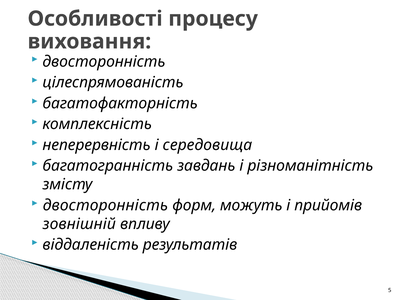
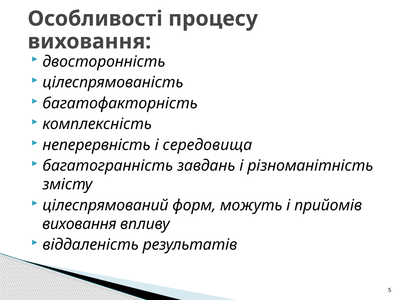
двосторонність: двосторонність -> цілеспрямований (105, 206)
зовнішній: зовнішній -> виховання (79, 224)
